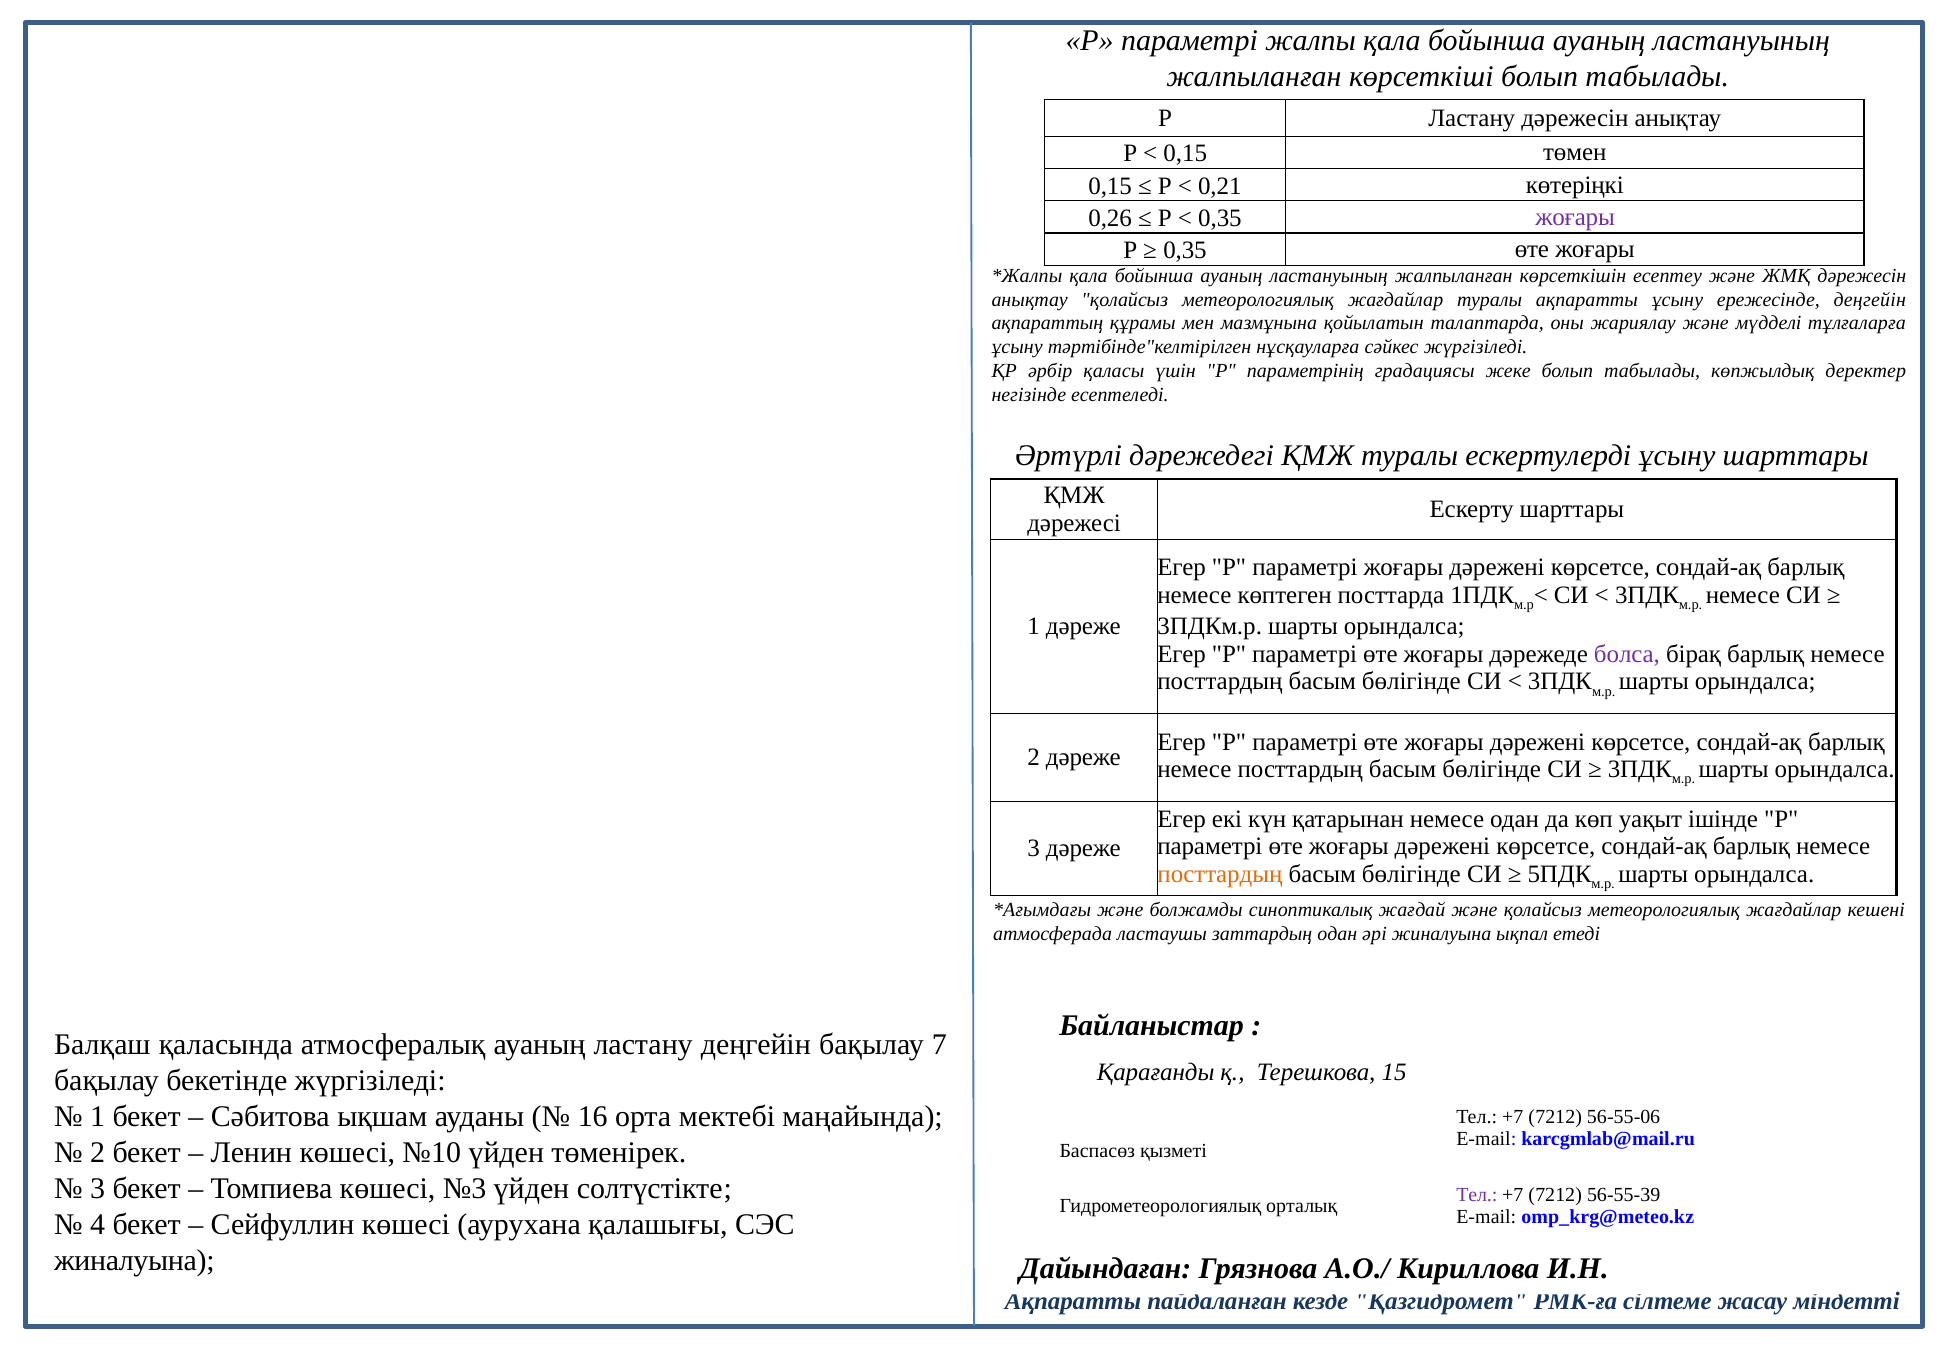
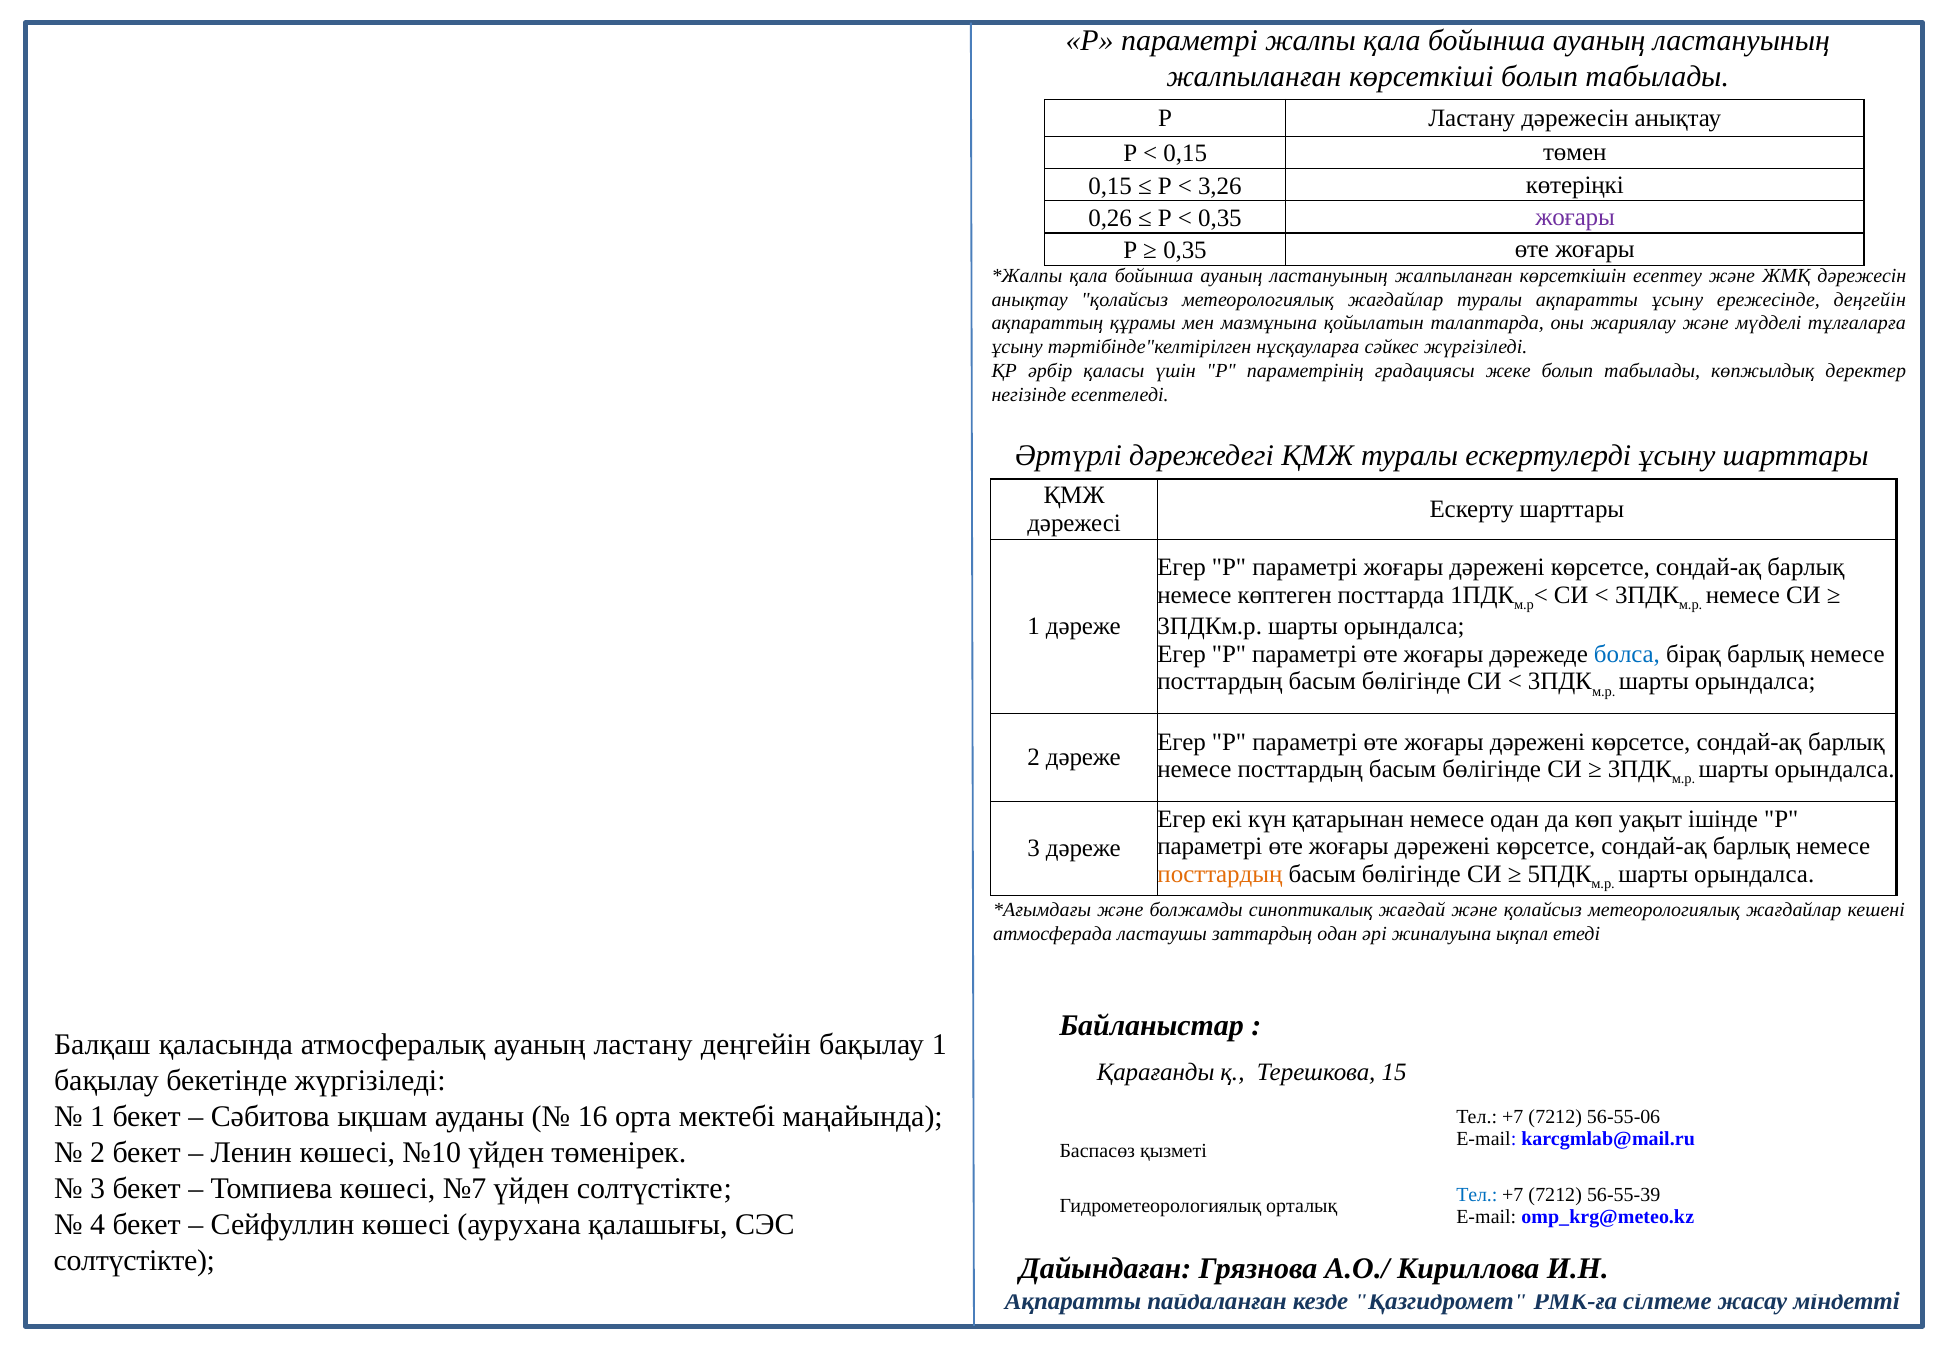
0,21: 0,21 -> 3,26 (1220, 186)
болса colour: purple -> blue (1627, 654)
бақылау 7: 7 -> 1 (939, 1044)
№3: №3 -> №7 (465, 1188)
Тел colour: purple -> blue (1477, 1195)
жиналуына: жиналуына -> солтүстікте (134, 1260)
